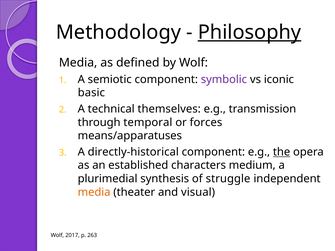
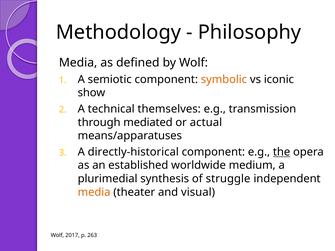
Philosophy underline: present -> none (250, 32)
symbolic colour: purple -> orange (224, 79)
basic: basic -> show (91, 93)
temporal: temporal -> mediated (148, 122)
forces: forces -> actual (206, 122)
characters: characters -> worldwide (199, 165)
